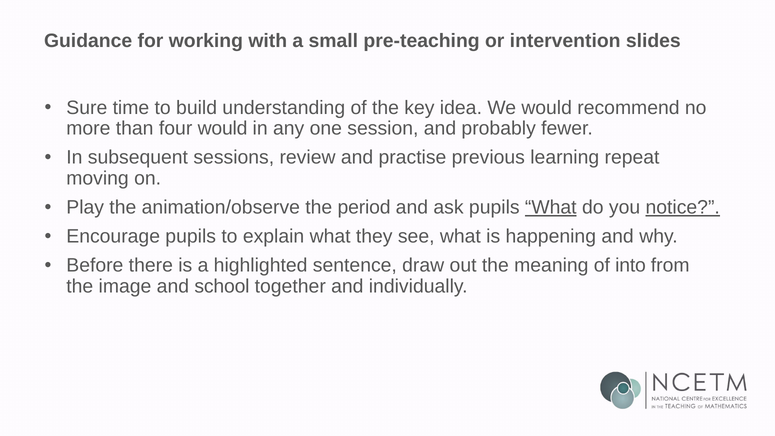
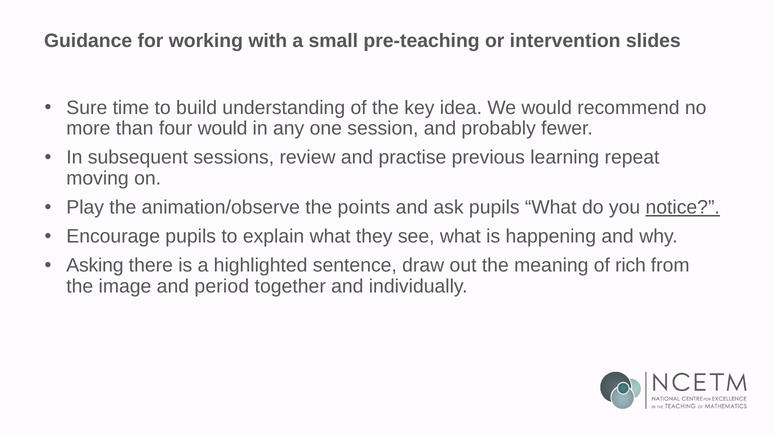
period: period -> points (364, 207)
What underline: present -> none (551, 207)
Before: Before -> Asking (95, 265)
into: into -> rich (631, 265)
school: school -> period (222, 286)
